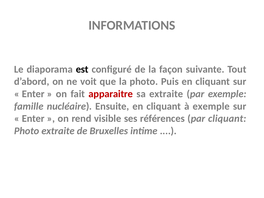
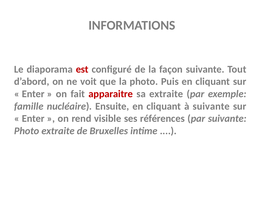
est colour: black -> red (82, 69)
à exemple: exemple -> suivante (211, 106)
par cliquant: cliquant -> suivante (227, 119)
